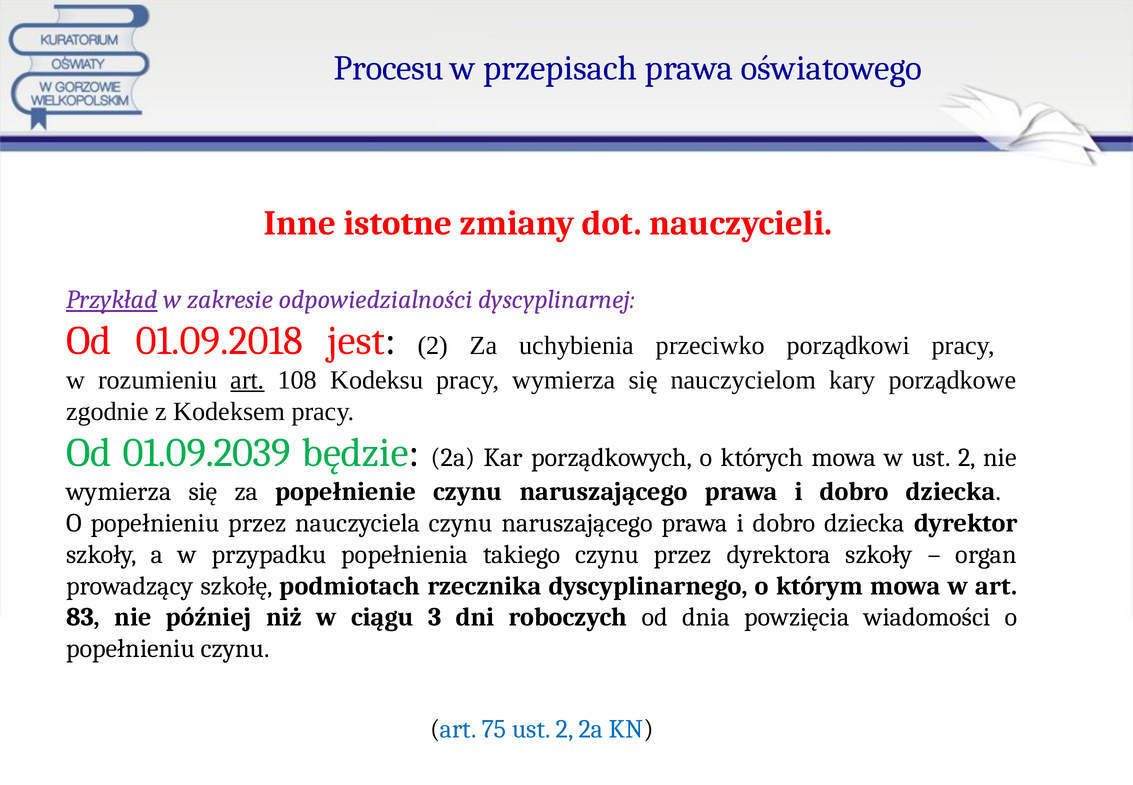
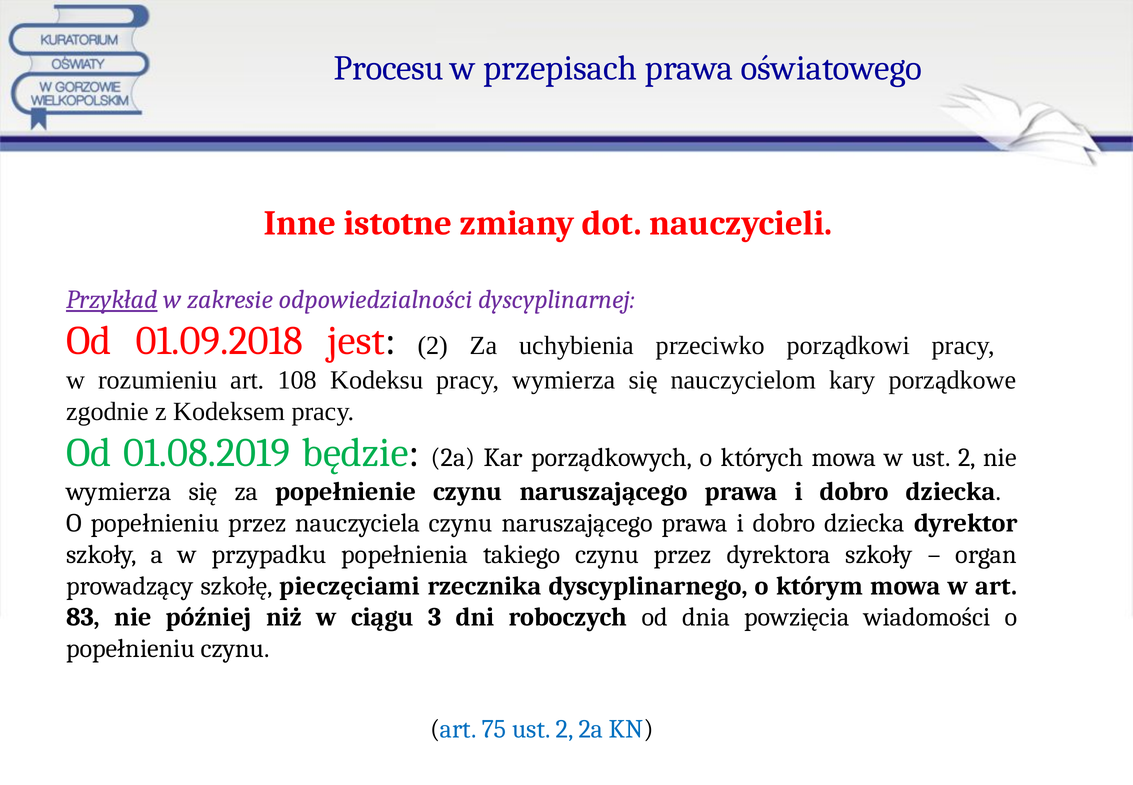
art underline: present -> none (247, 380)
01.09.2039: 01.09.2039 -> 01.08.2019 (207, 452)
podmiotach: podmiotach -> pieczęciami (350, 585)
